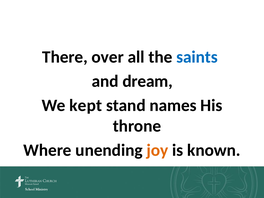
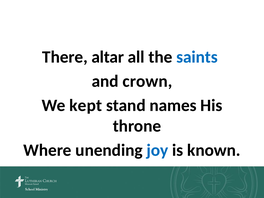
over: over -> altar (108, 57)
dream: dream -> crown (147, 81)
joy colour: orange -> blue (157, 150)
